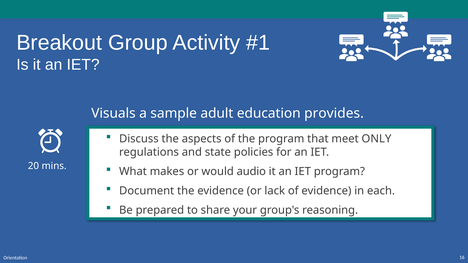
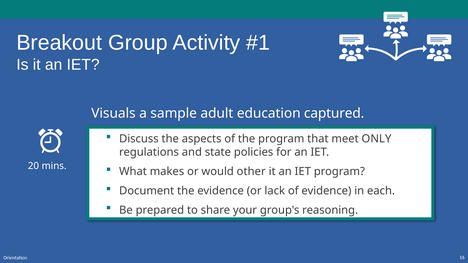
provides: provides -> captured (334, 113)
audio: audio -> other (251, 172)
